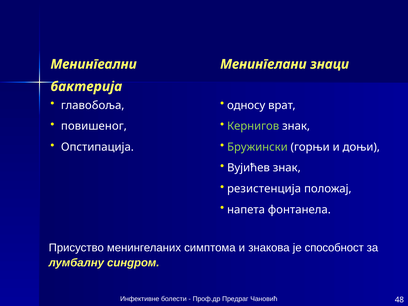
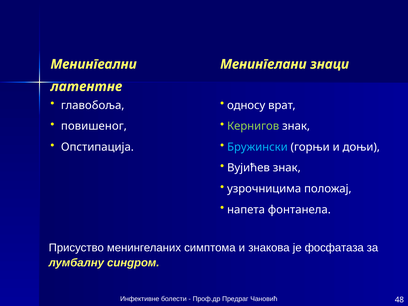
бактерија: бактерија -> латентне (86, 87)
Бружински colour: light green -> light blue (257, 147)
резистенција: резистенција -> узрочницима (264, 189)
способност: способност -> фосфатаза (334, 248)
